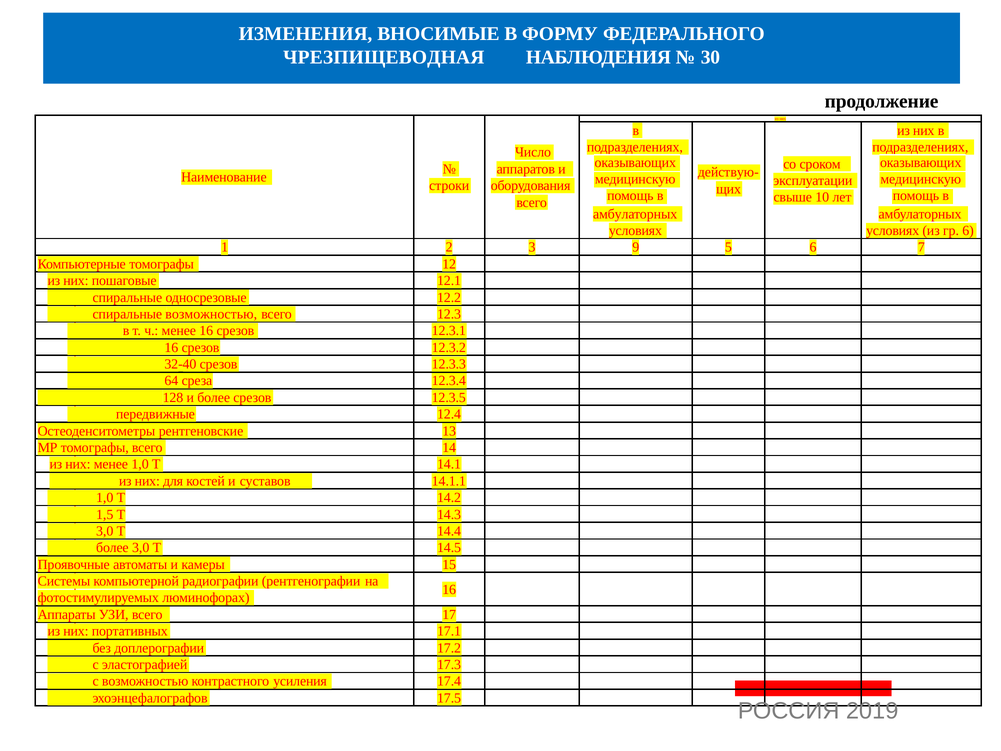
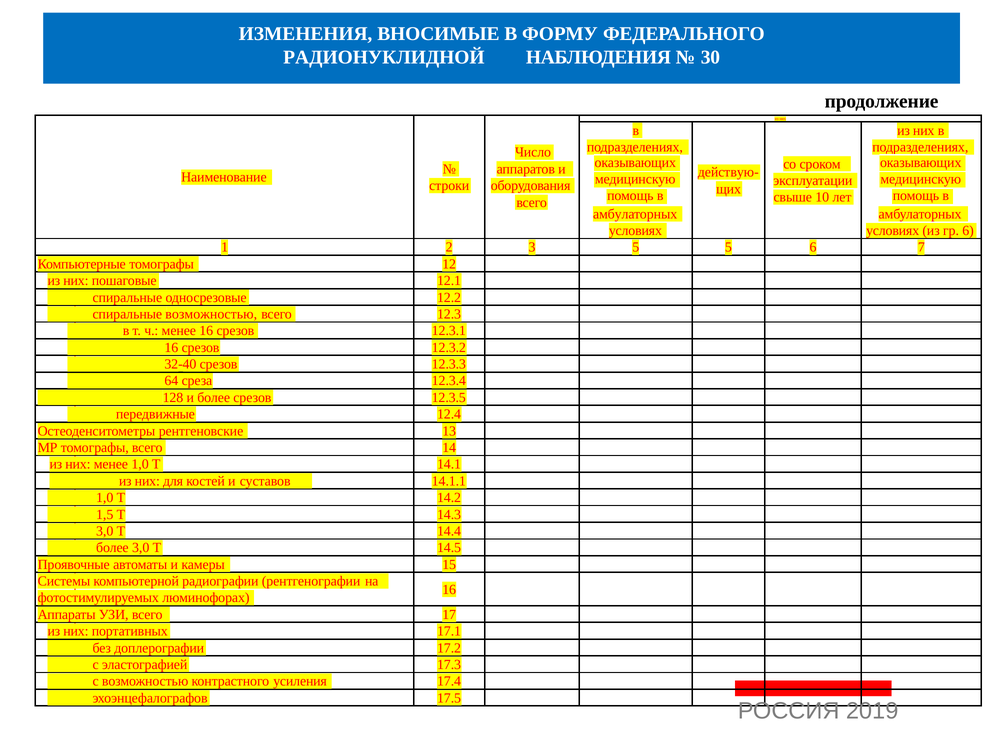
ЧРЕЗПИЩЕВОДНАЯ: ЧРЕЗПИЩЕВОДНАЯ -> РАДИОНУКЛИДНОЙ (384, 57)
3 9: 9 -> 5 (636, 247)
